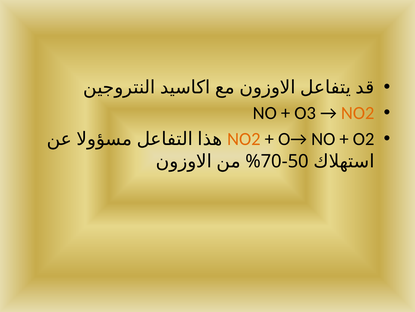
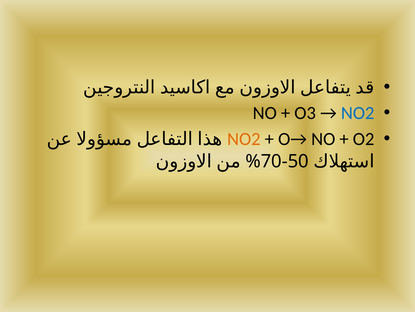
NO2 colour: orange -> blue (358, 113)
